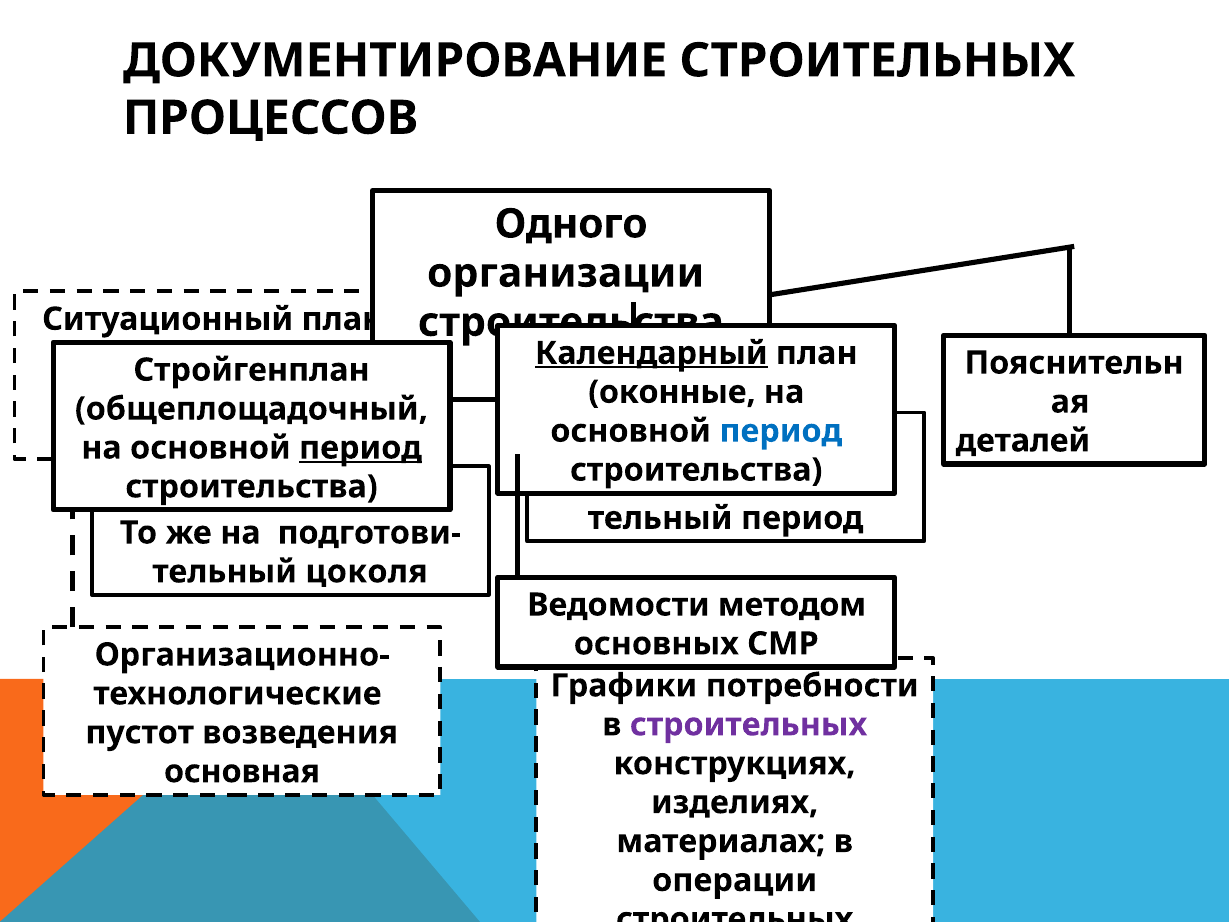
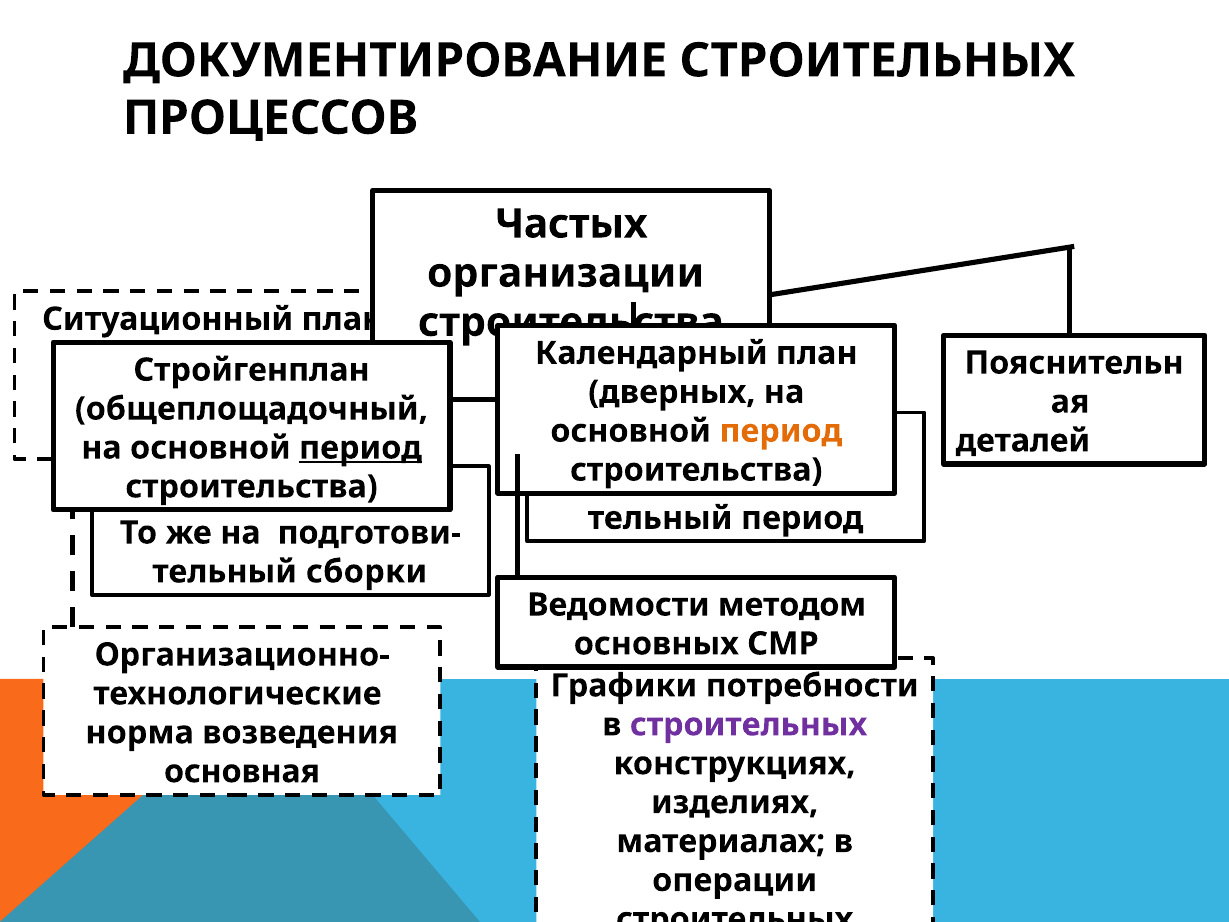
Одного: Одного -> Частых (571, 224)
Календарный underline: present -> none (651, 353)
оконные: оконные -> дверных (672, 392)
период colour: blue -> orange (781, 431)
цоколя: цоколя -> сборки (367, 572)
пустот: пустот -> норма (140, 732)
